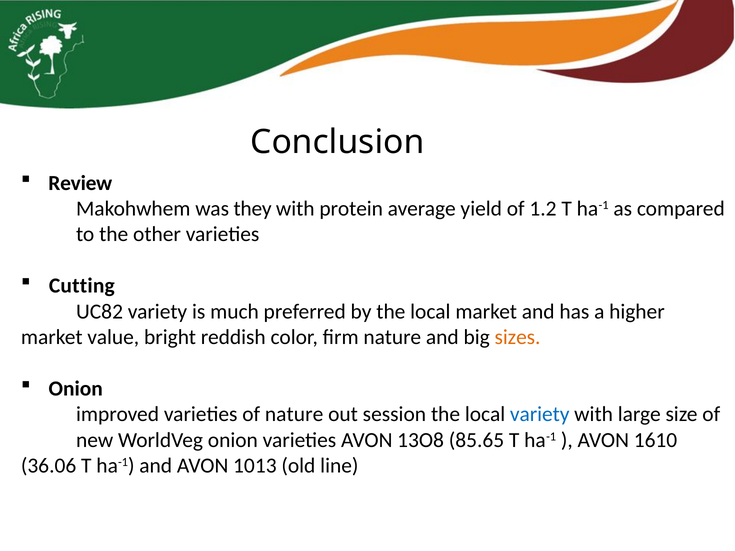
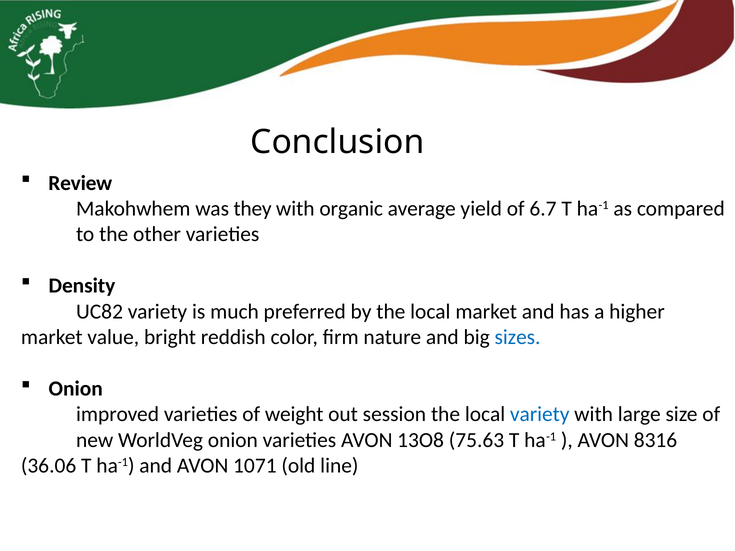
protein: protein -> organic (351, 209)
1.2: 1.2 -> 6.7 (543, 209)
Cutting: Cutting -> Density (82, 286)
sizes colour: orange -> blue (518, 337)
of nature: nature -> weight (294, 415)
85.65: 85.65 -> 75.63 (476, 440)
1610: 1610 -> 8316 (655, 440)
1013: 1013 -> 1071 (255, 466)
